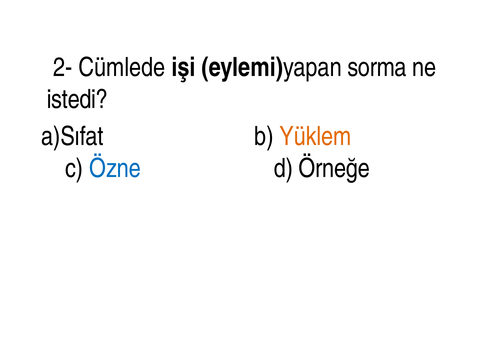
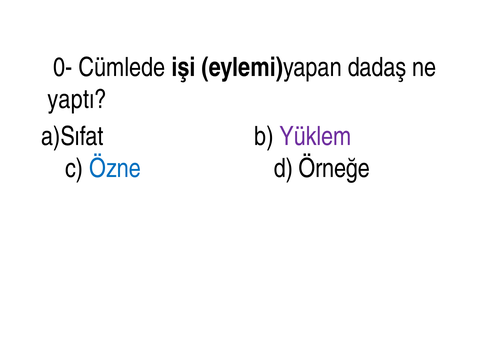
2-: 2- -> 0- (63, 68)
sorma: sorma -> dadaş (377, 68)
istedi: istedi -> yaptı (77, 99)
Yüklem colour: orange -> purple (315, 136)
